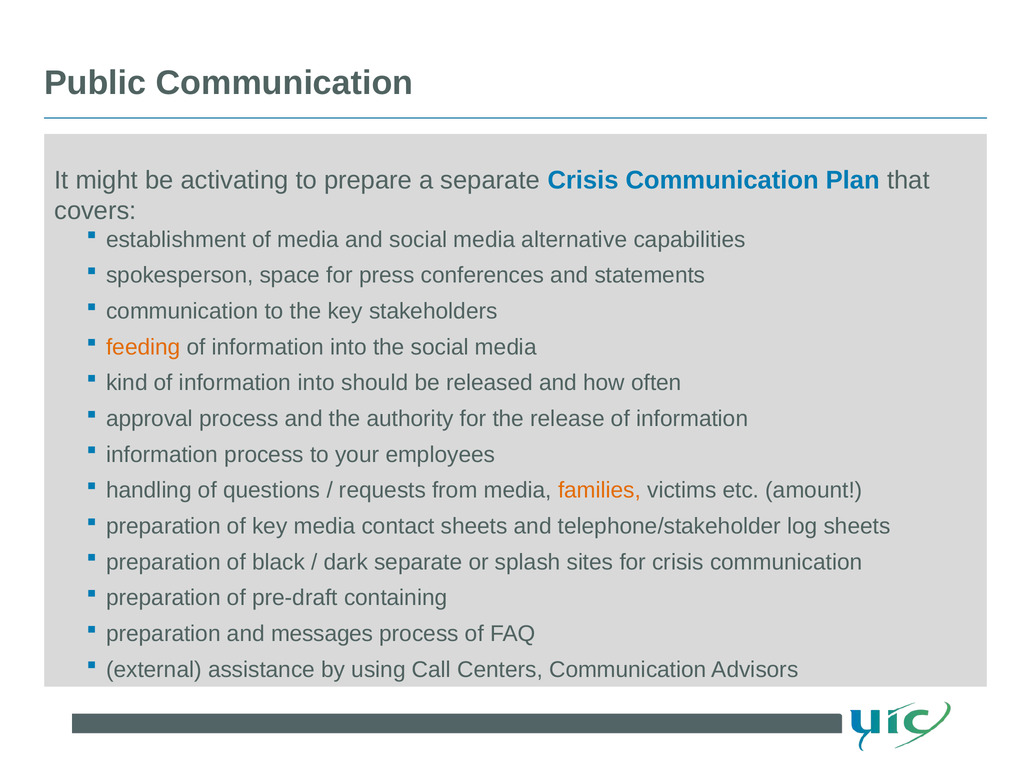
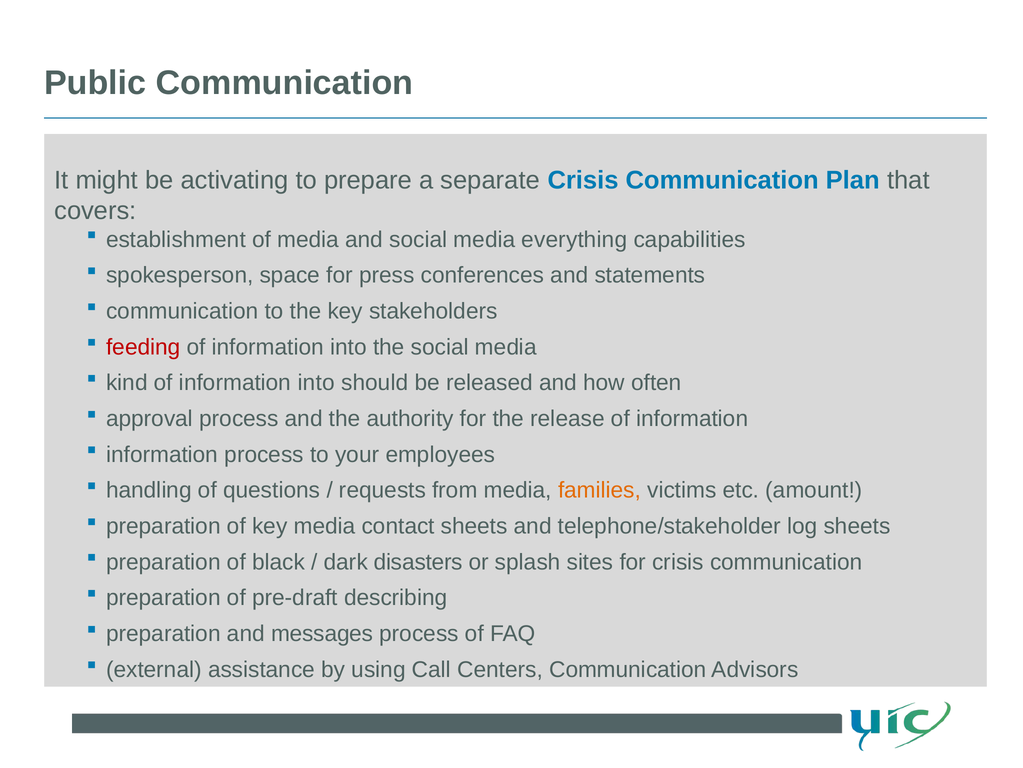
alternative: alternative -> everything (574, 239)
feeding colour: orange -> red (143, 347)
dark separate: separate -> disasters (418, 562)
containing: containing -> describing (396, 597)
